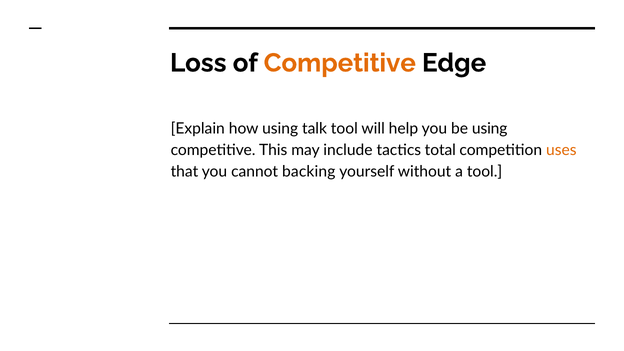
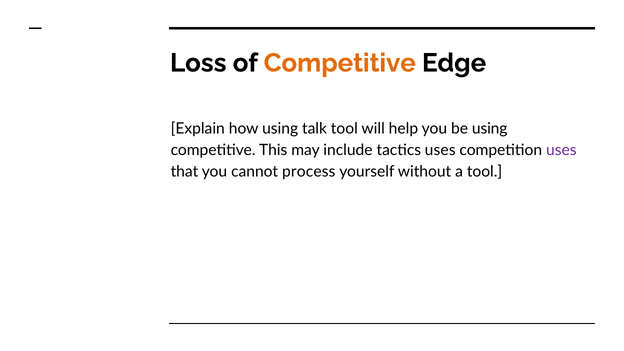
tactics total: total -> uses (440, 150)
uses colour: orange -> purple (561, 150)
backing: backing -> process (309, 171)
